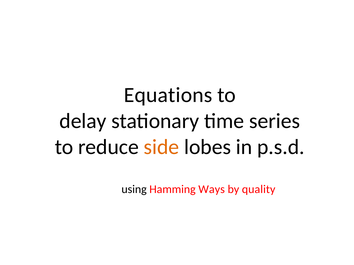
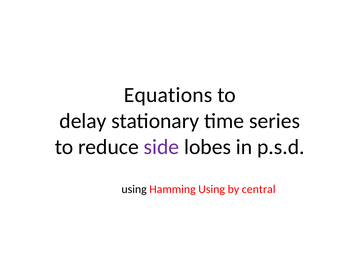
side colour: orange -> purple (161, 147)
Hamming Ways: Ways -> Using (212, 190)
quality: quality -> central (259, 190)
